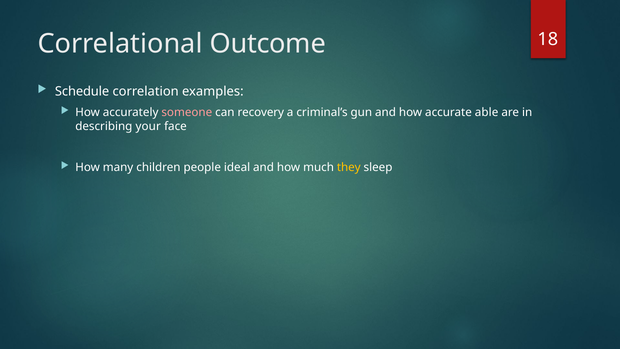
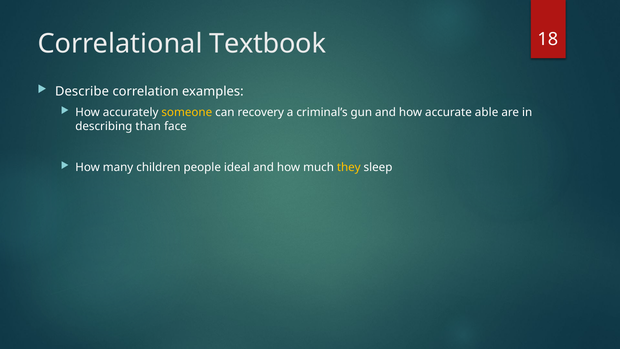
Outcome: Outcome -> Textbook (268, 44)
Schedule: Schedule -> Describe (82, 91)
someone colour: pink -> yellow (187, 112)
your: your -> than (148, 126)
